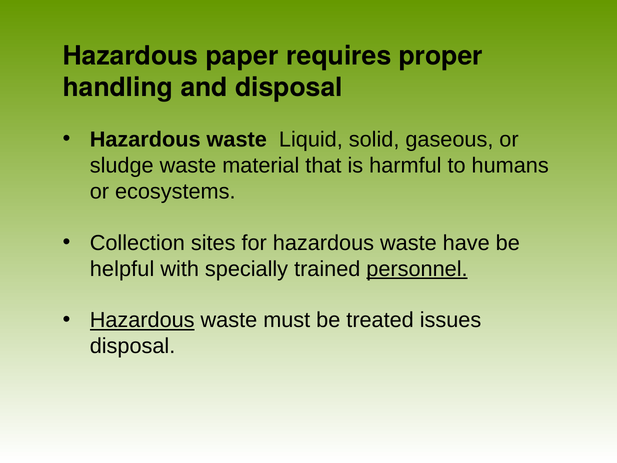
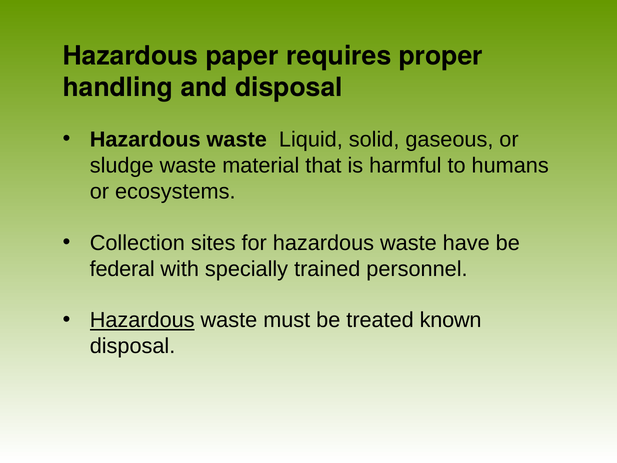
helpful: helpful -> federal (122, 269)
personnel underline: present -> none (417, 269)
issues: issues -> known (451, 320)
